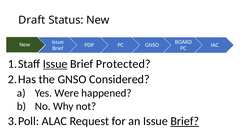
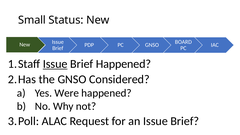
Draft: Draft -> Small (32, 20)
Brief Protected: Protected -> Happened (123, 64)
Brief underline: present -> none (185, 121)
